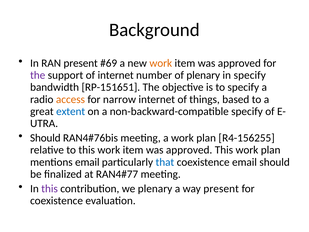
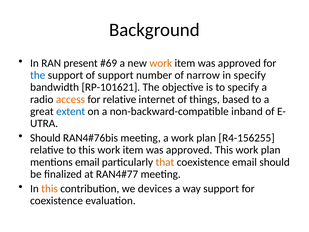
the colour: purple -> blue (38, 75)
of internet: internet -> support (116, 75)
of plenary: plenary -> narrow (203, 75)
RP-151651: RP-151651 -> RP-101621 (111, 87)
for narrow: narrow -> relative (120, 99)
non-backward-compatible specify: specify -> inband (247, 111)
that colour: blue -> orange (165, 162)
this colour: purple -> orange (50, 188)
we plenary: plenary -> devices (155, 188)
way present: present -> support (221, 188)
